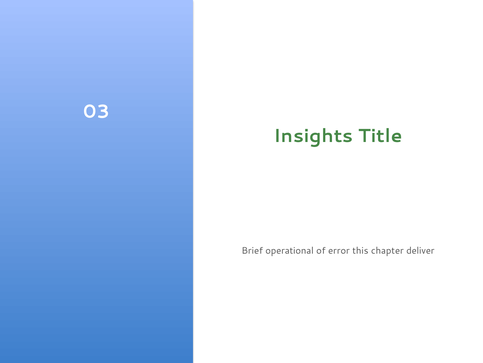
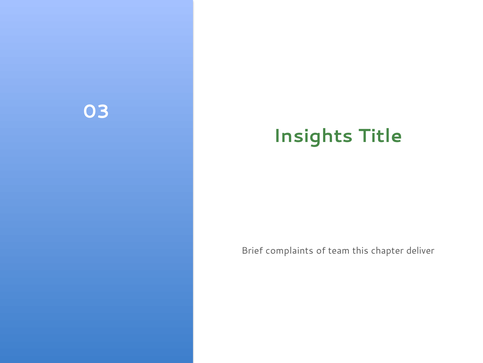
operational: operational -> complaints (289, 250)
error: error -> team (339, 250)
